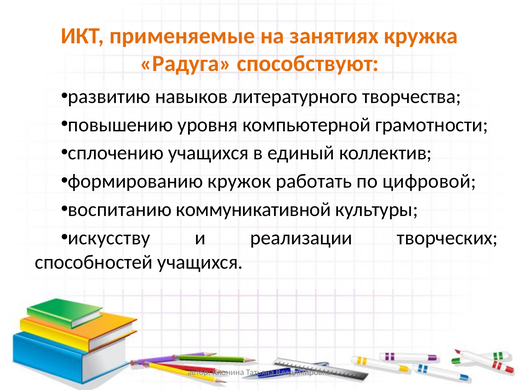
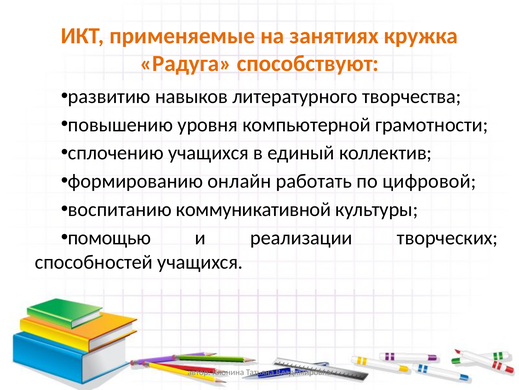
кружок: кружок -> онлайн (239, 181)
искусству: искусству -> помощью (109, 237)
